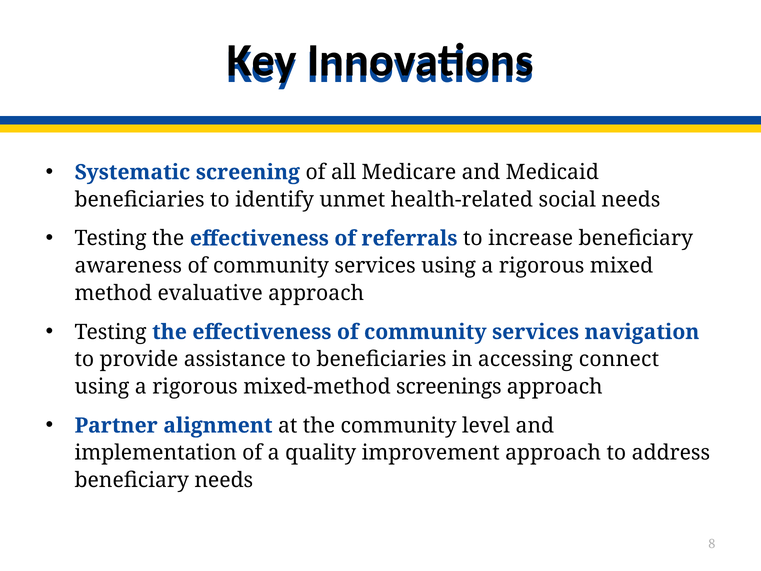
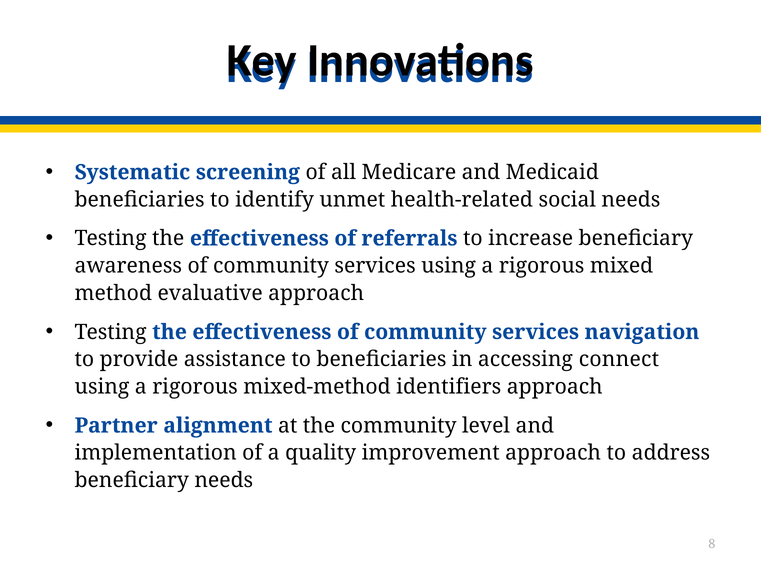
screenings: screenings -> identifiers (449, 387)
